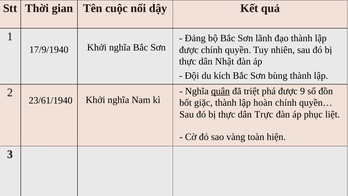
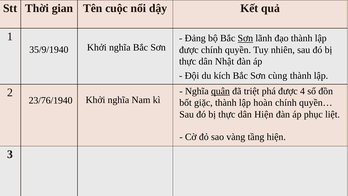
Sơn underline: none -> present (245, 38)
17/9/1940: 17/9/1940 -> 35/9/1940 (49, 50)
bùng: bùng -> cùng (278, 76)
9: 9 -> 4 (303, 91)
23/61/1940: 23/61/1940 -> 23/76/1940 (51, 100)
dân Trực: Trực -> Hiện (264, 114)
toàn: toàn -> tầng (256, 137)
